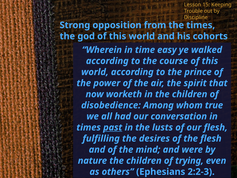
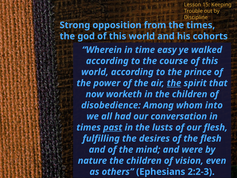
the underline: none -> present (174, 83)
true: true -> into (214, 105)
trying: trying -> vision (189, 160)
